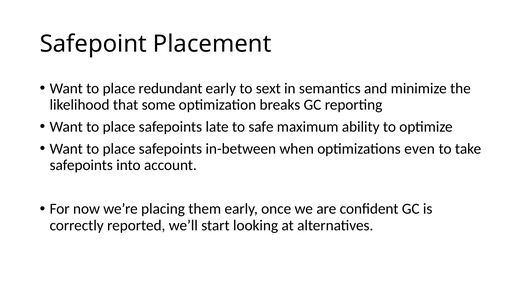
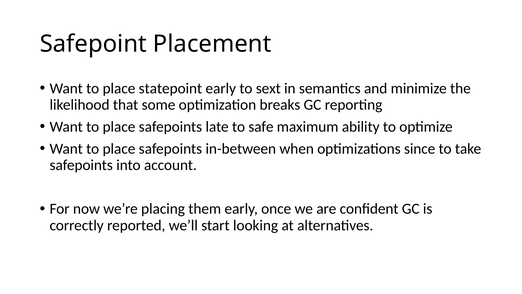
redundant: redundant -> statepoint (170, 88)
even: even -> since (420, 148)
